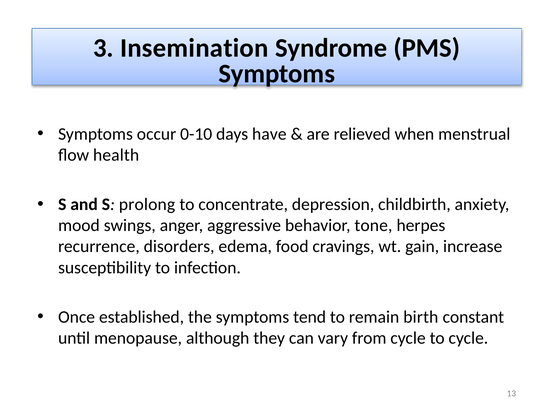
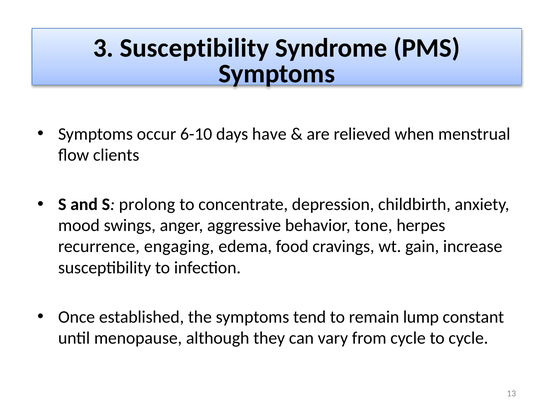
3 Insemination: Insemination -> Susceptibility (194, 48)
0-10: 0-10 -> 6-10 (196, 134)
health: health -> clients (116, 155)
disorders: disorders -> engaging (179, 246)
birth: birth -> lump (421, 317)
